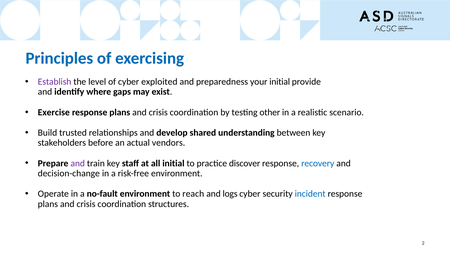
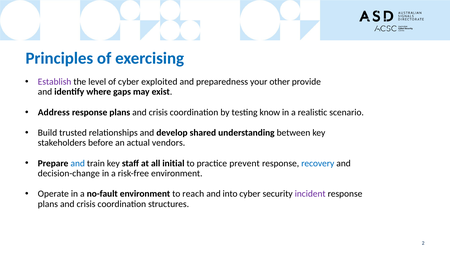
your initial: initial -> other (280, 82)
Exercise: Exercise -> Address (54, 112)
other: other -> know (270, 112)
and colour: purple -> blue (78, 163)
discover: discover -> prevent (245, 163)
logs: logs -> into (230, 194)
incident colour: blue -> purple (310, 194)
